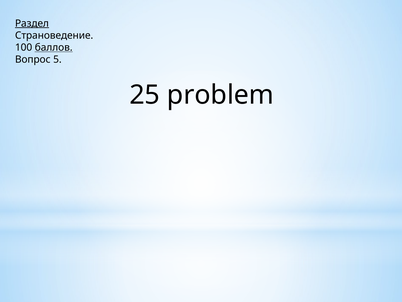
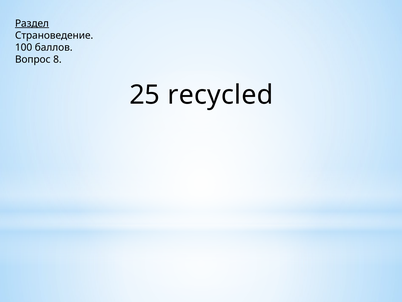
баллов underline: present -> none (54, 47)
5: 5 -> 8 (57, 59)
problem: problem -> recycled (220, 95)
